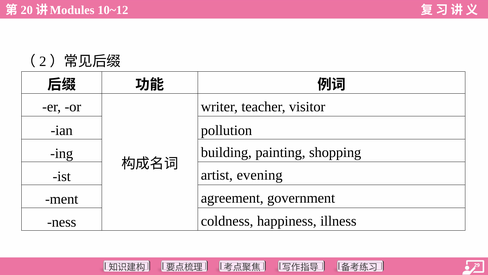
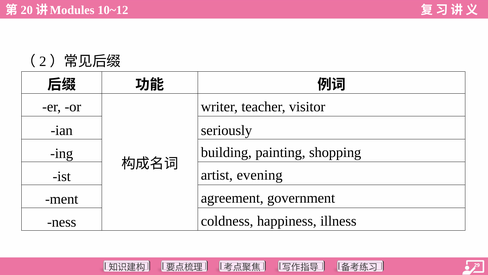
pollution: pollution -> seriously (226, 130)
